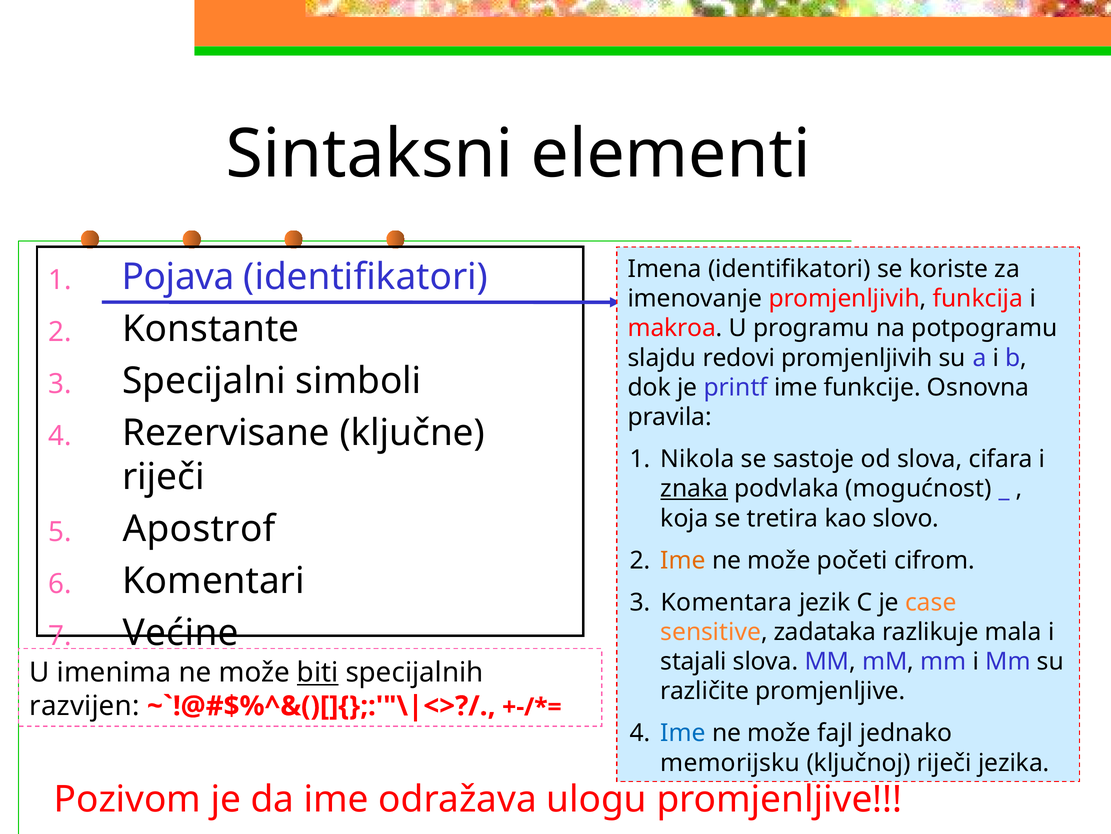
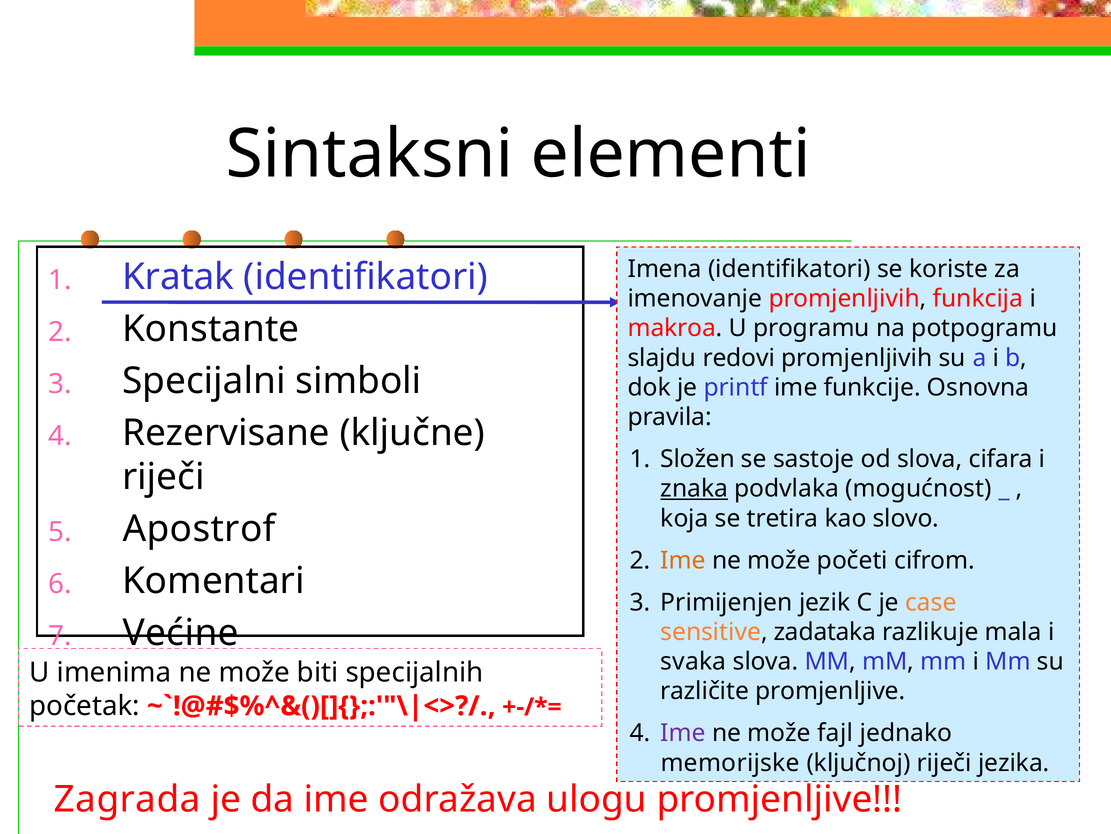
Pojava: Pojava -> Kratak (178, 277)
Nikola: Nikola -> Složen (698, 459)
Komentara: Komentara -> Primijenjen (727, 602)
stajali: stajali -> svaka (693, 661)
biti underline: present -> none (318, 672)
razvijen: razvijen -> početak (85, 705)
Ime colour: blue -> purple (683, 733)
memorijsku: memorijsku -> memorijske (730, 762)
Pozivom: Pozivom -> Zagrada (127, 799)
